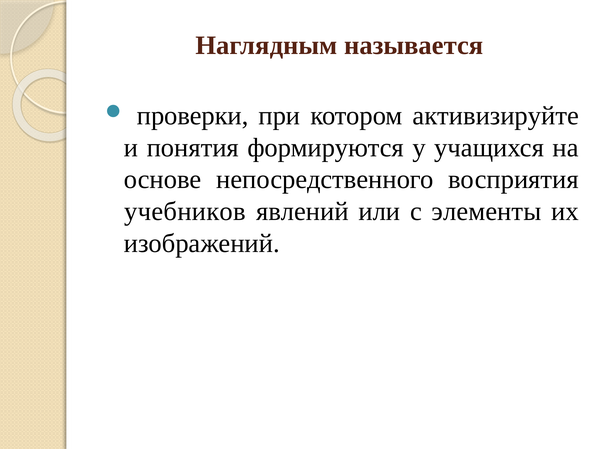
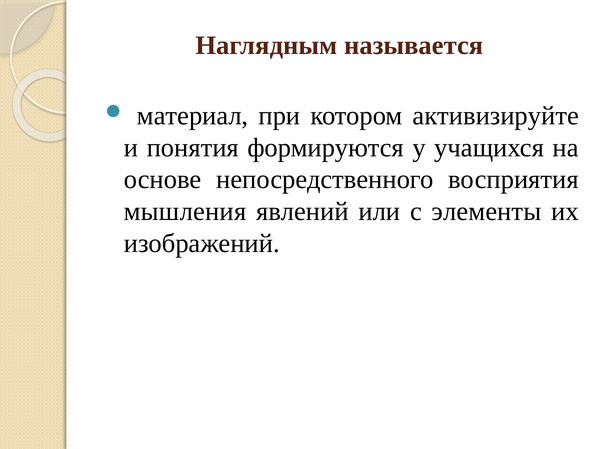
проверки: проверки -> материал (193, 116)
учебников: учебников -> мышления (185, 212)
